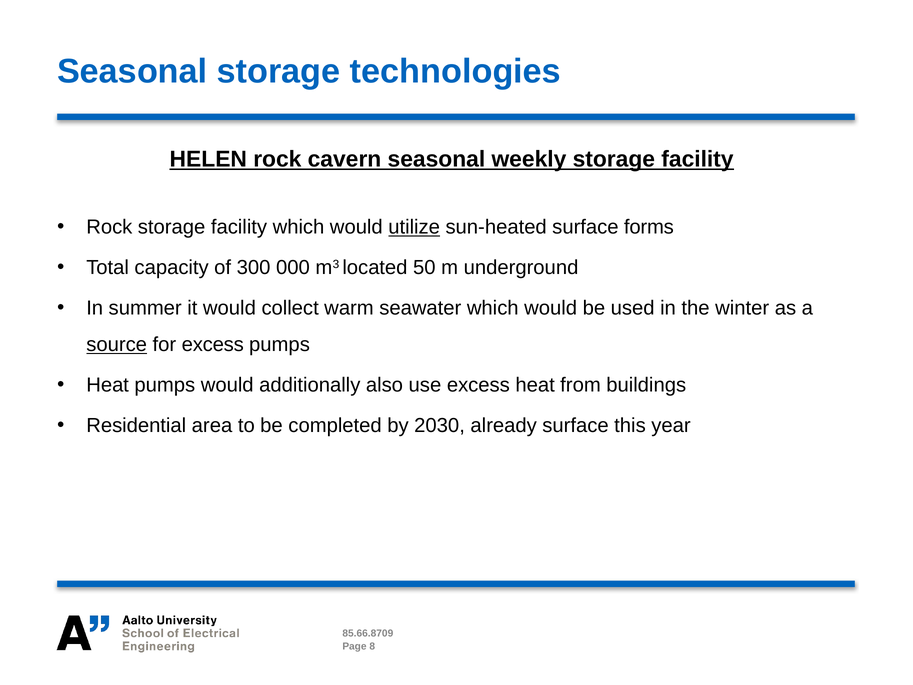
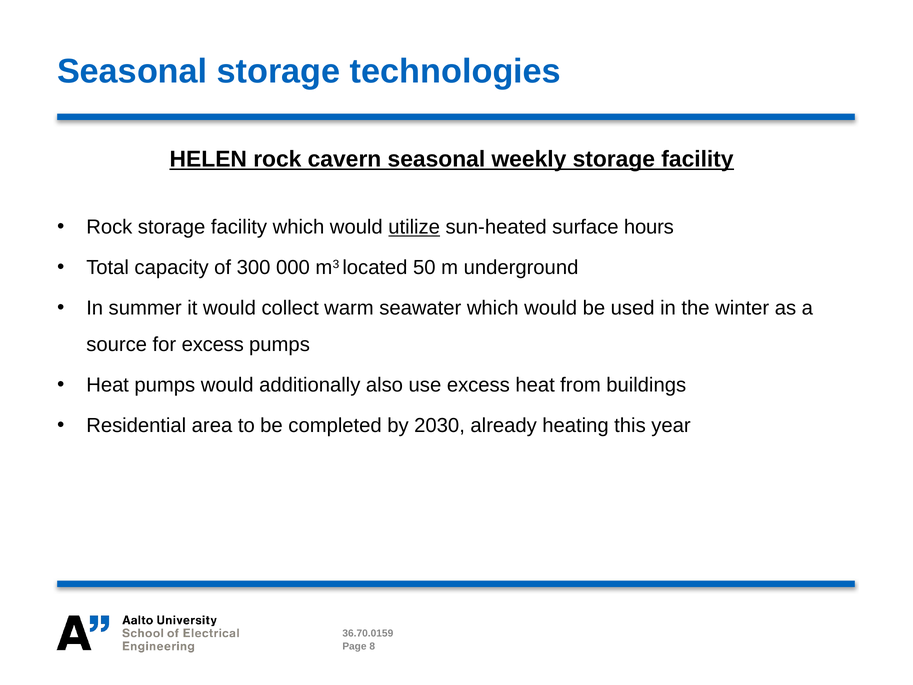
forms: forms -> hours (649, 227)
source underline: present -> none (117, 345)
already surface: surface -> heating (576, 426)
85.66.8709: 85.66.8709 -> 36.70.0159 (368, 633)
